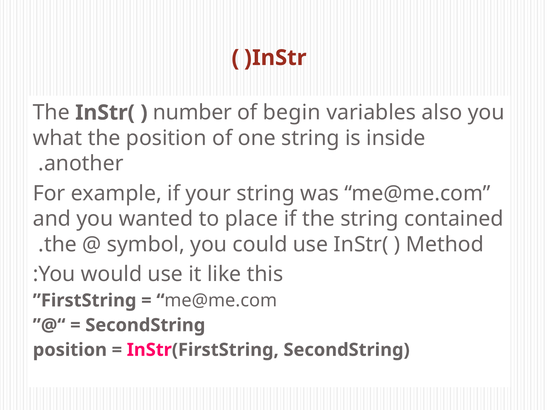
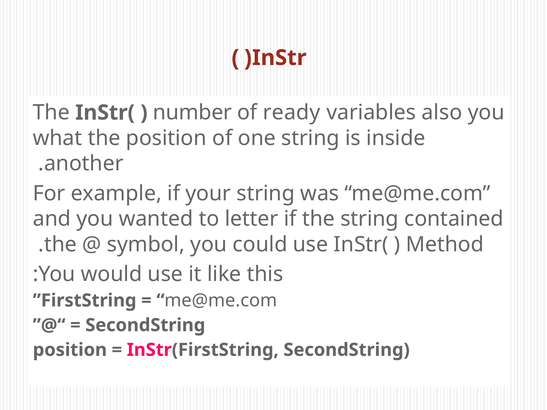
begin: begin -> ready (292, 113)
place: place -> letter (252, 219)
